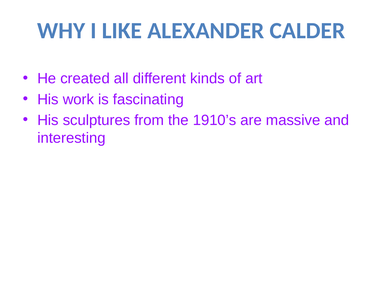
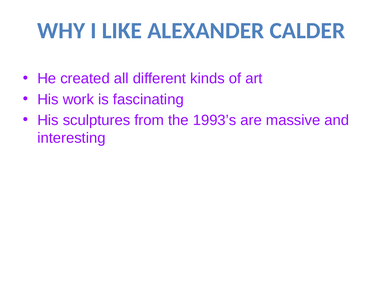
1910’s: 1910’s -> 1993’s (215, 120)
